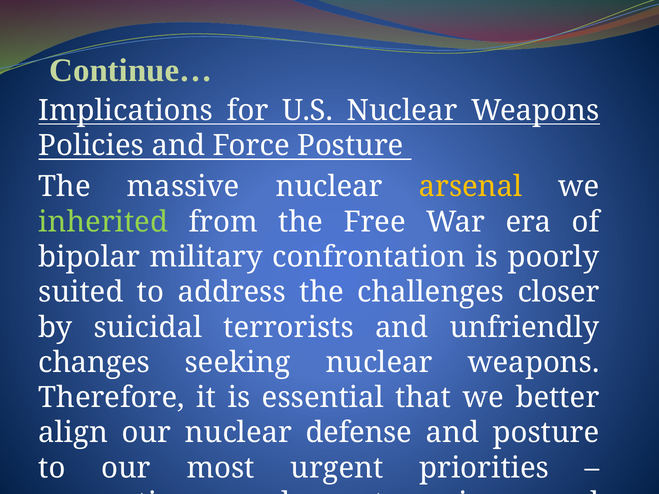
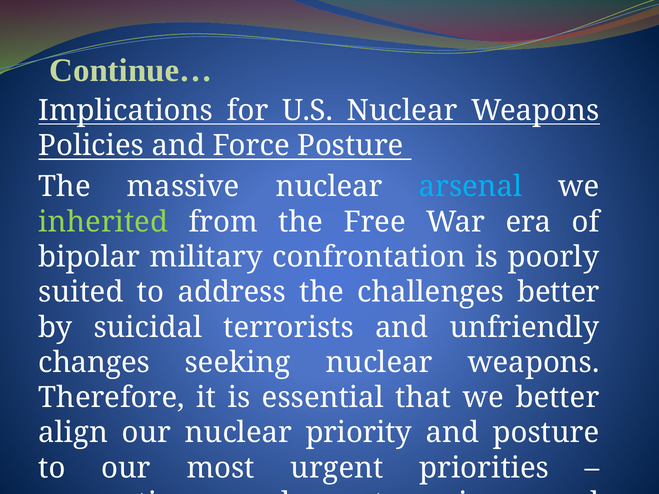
arsenal colour: yellow -> light blue (471, 187)
challenges closer: closer -> better (559, 292)
defense: defense -> priority (359, 433)
